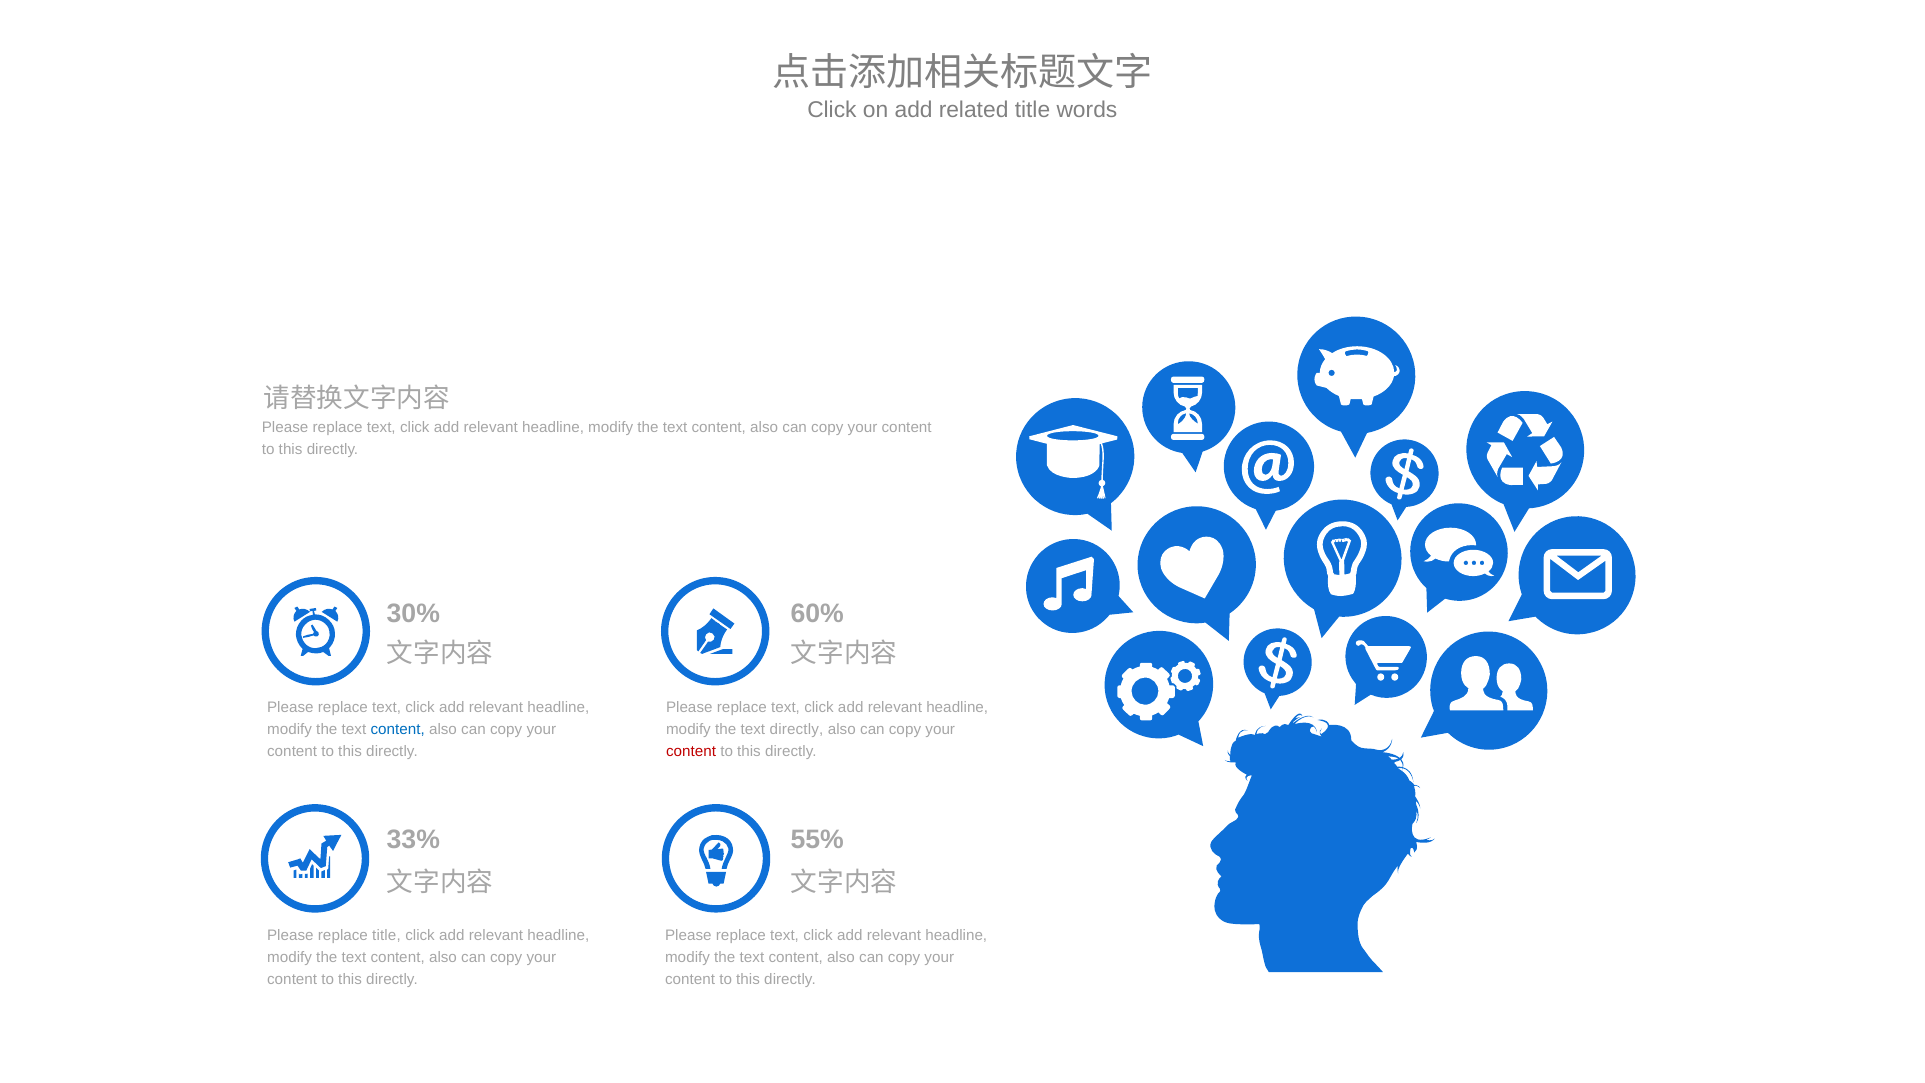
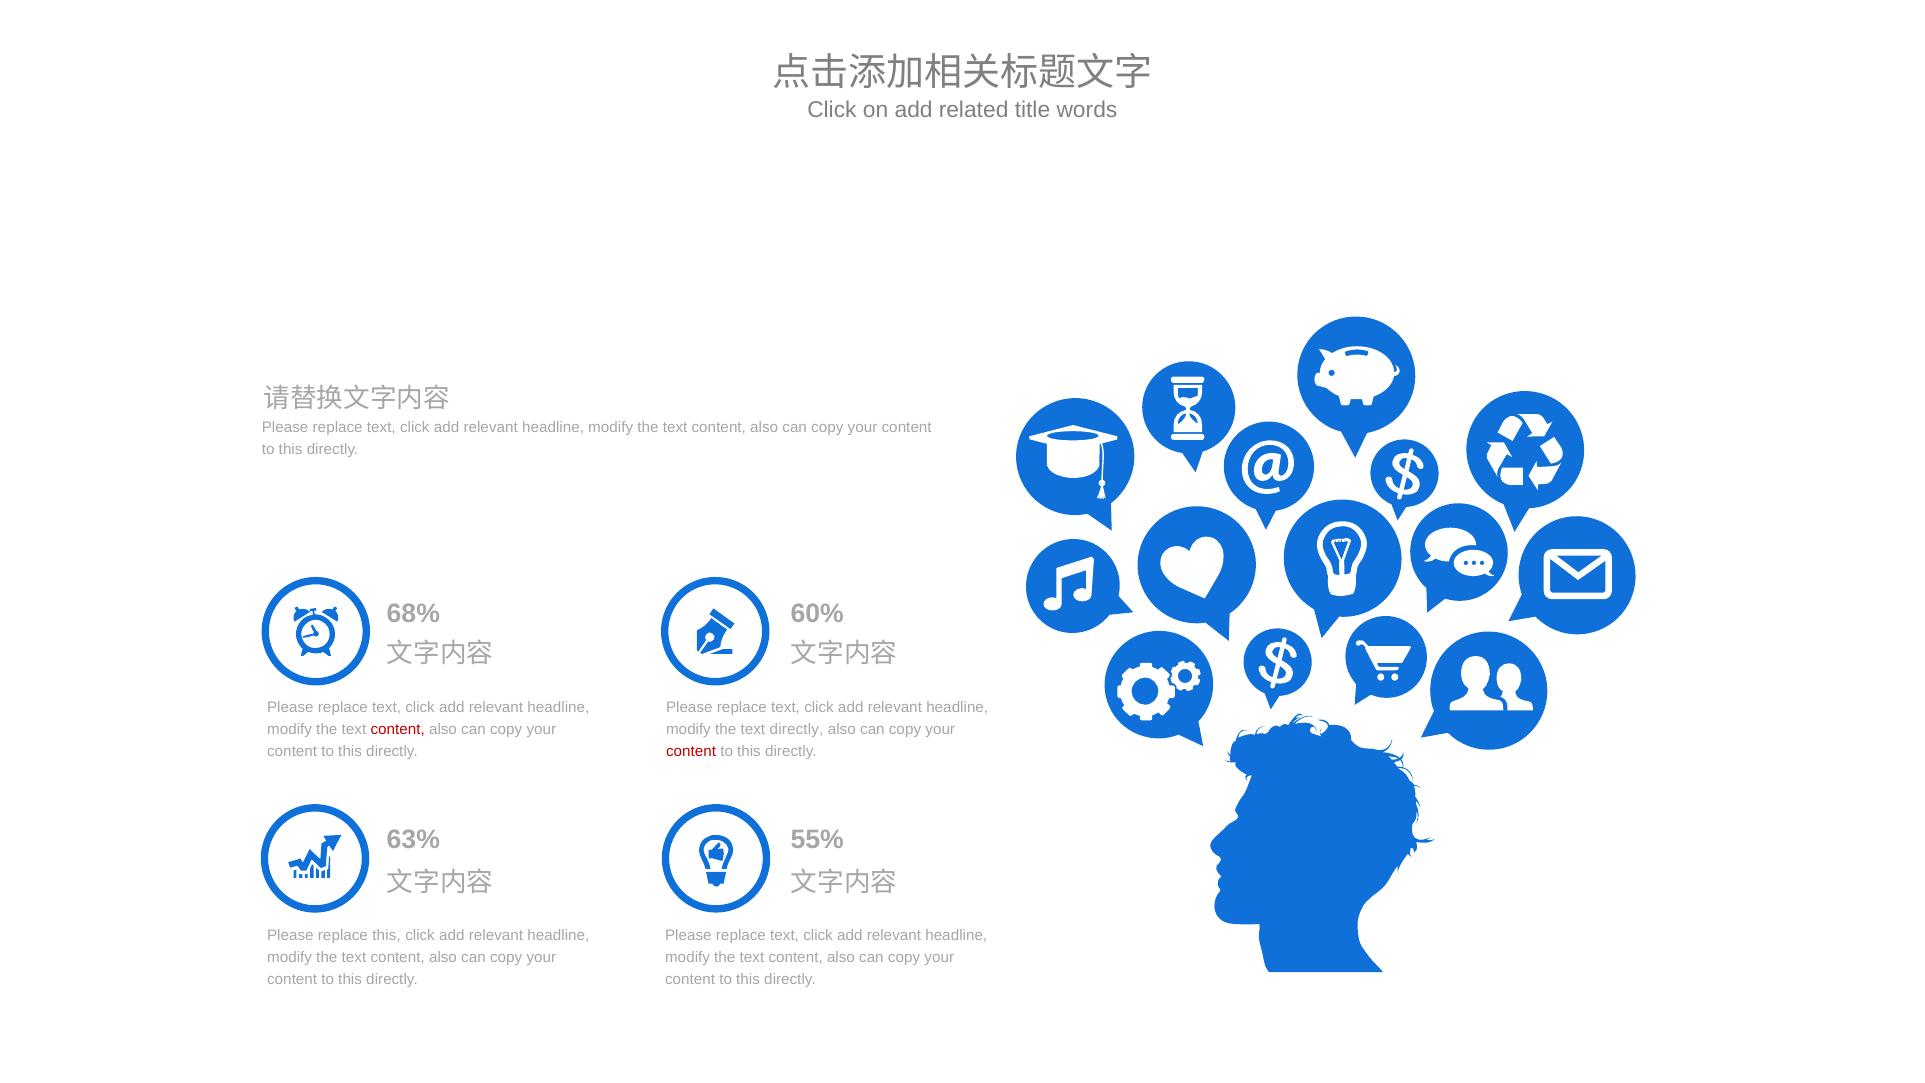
30%: 30% -> 68% (413, 614)
content colour: blue -> red (398, 729)
33%: 33% -> 63% (413, 840)
replace title: title -> this (387, 935)
